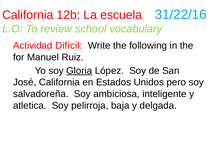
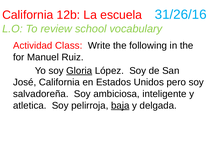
31/22/16: 31/22/16 -> 31/26/16 (181, 15)
Difícil: Difícil -> Class (69, 46)
baja underline: none -> present (120, 106)
